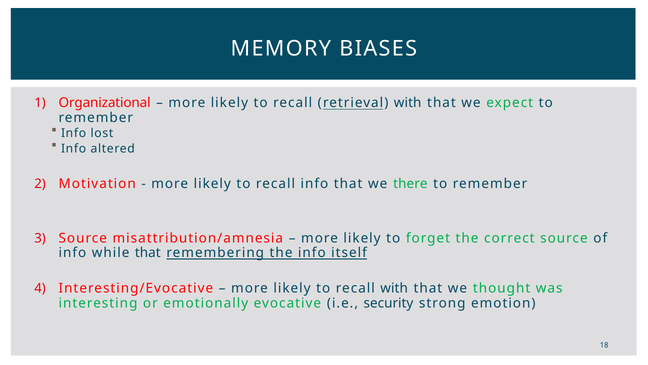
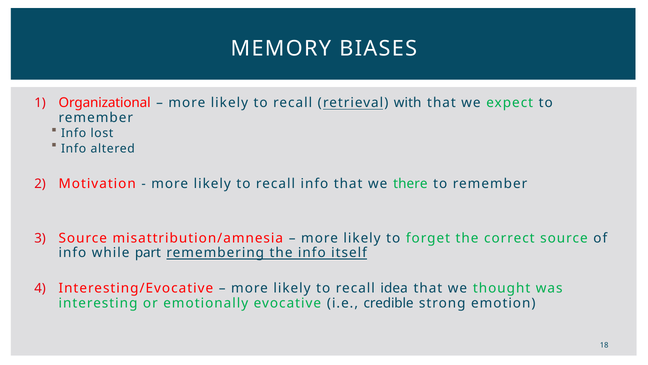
while that: that -> part (148, 252)
recall with: with -> idea (394, 288)
security: security -> credible (389, 303)
